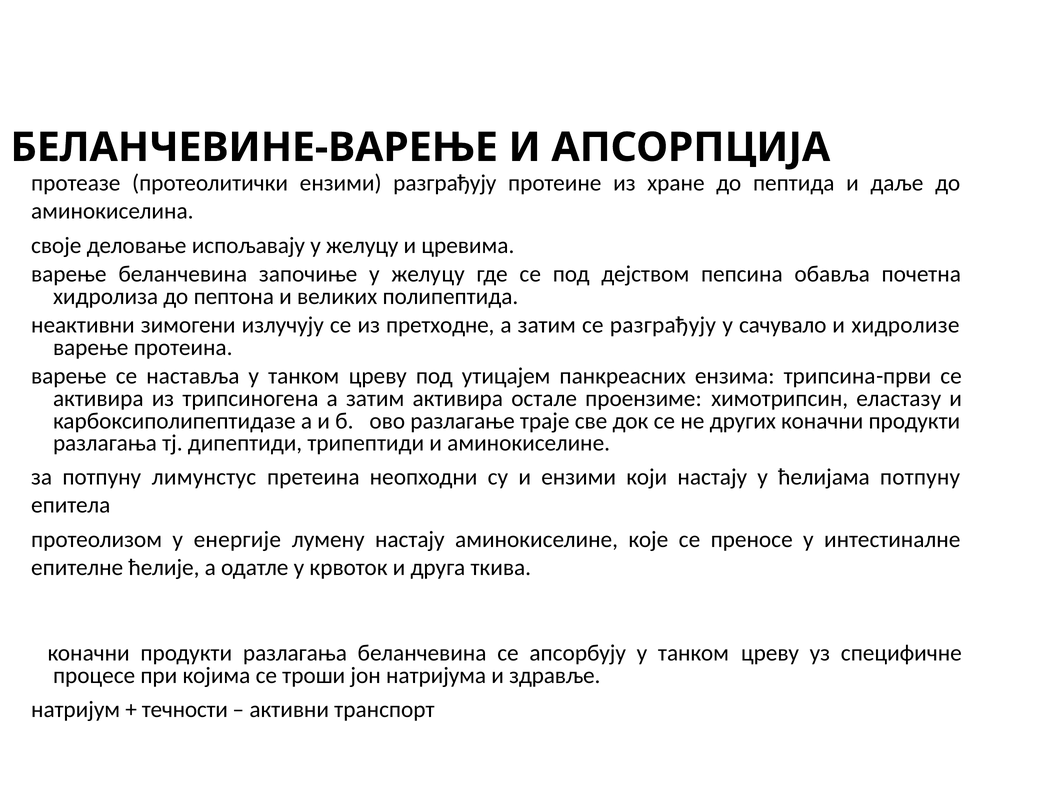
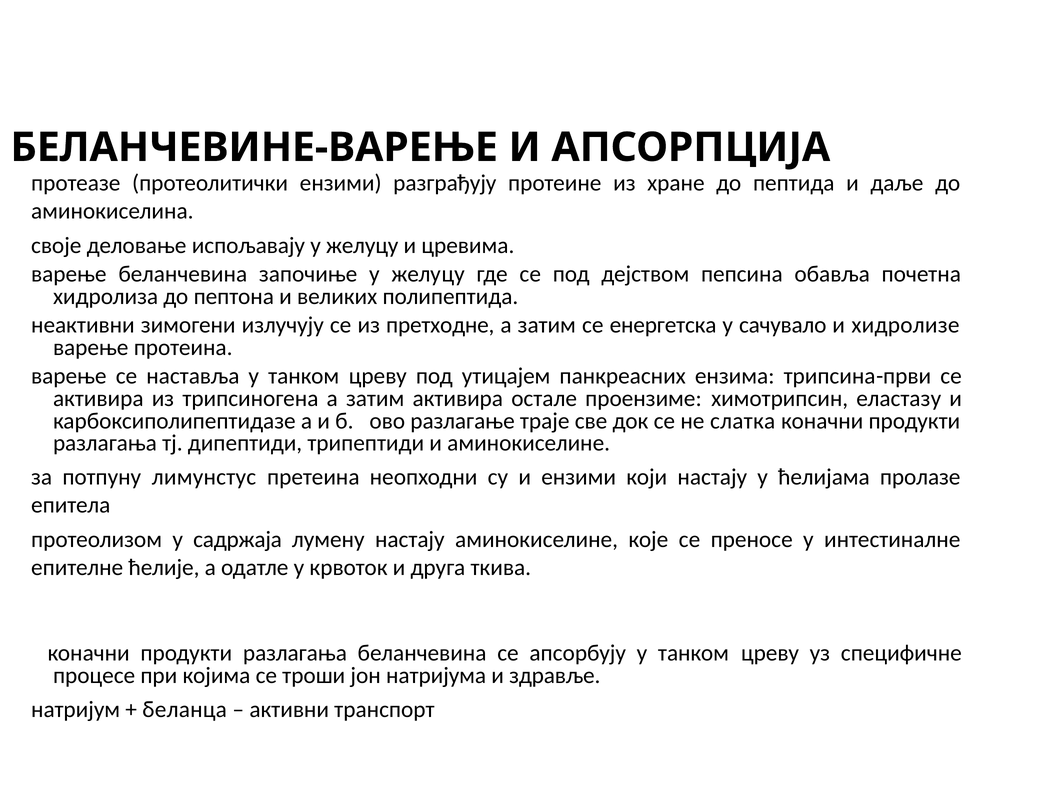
се разграђују: разграђују -> енергетска (663, 325)
других: других -> слатка (743, 421)
ћелијама потпуну: потпуну -> пролазе (920, 477)
енергије: енергије -> садржаја (238, 540)
течности: течности -> беланца (185, 710)
